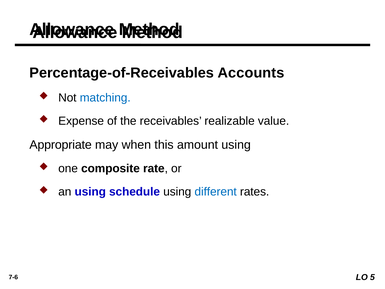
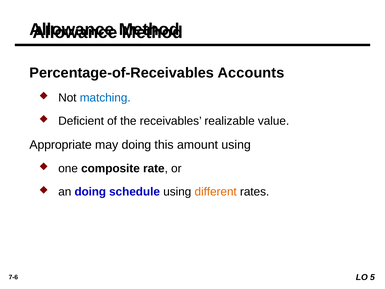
Expense: Expense -> Deficient (81, 121)
may when: when -> doing (136, 145)
an using: using -> doing (90, 192)
different colour: blue -> orange (216, 192)
